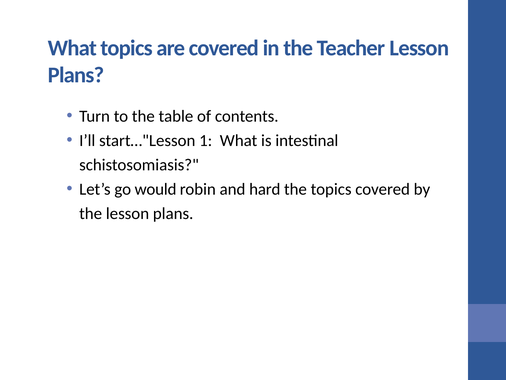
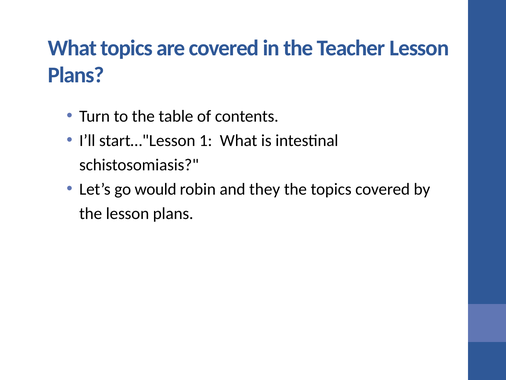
hard: hard -> they (265, 189)
